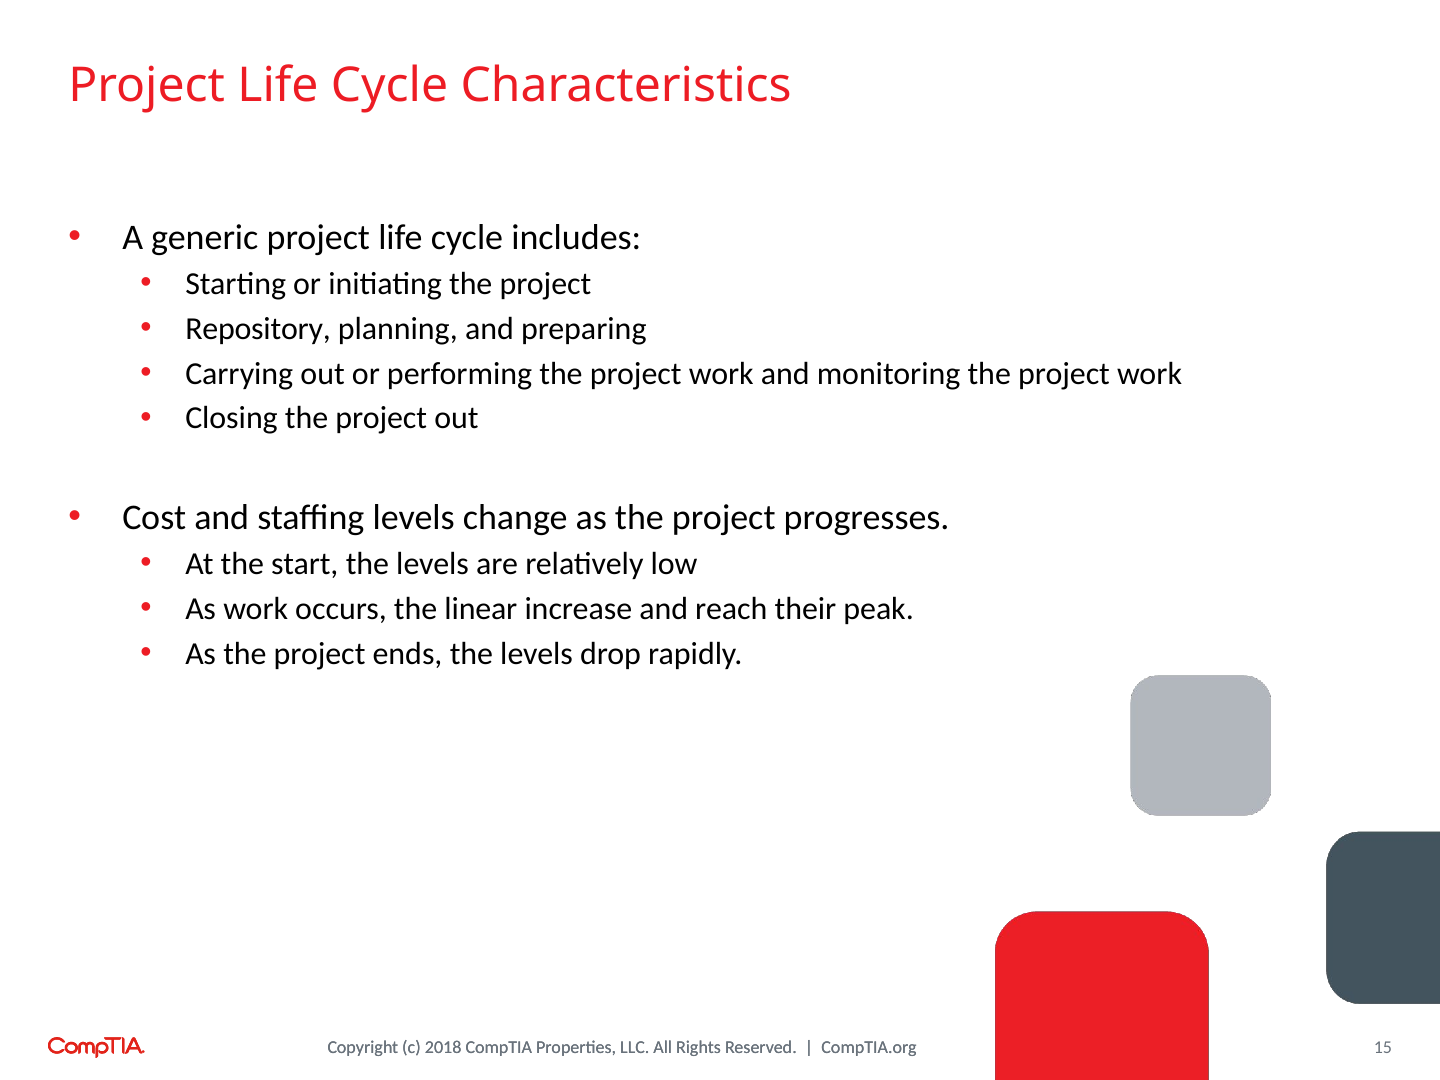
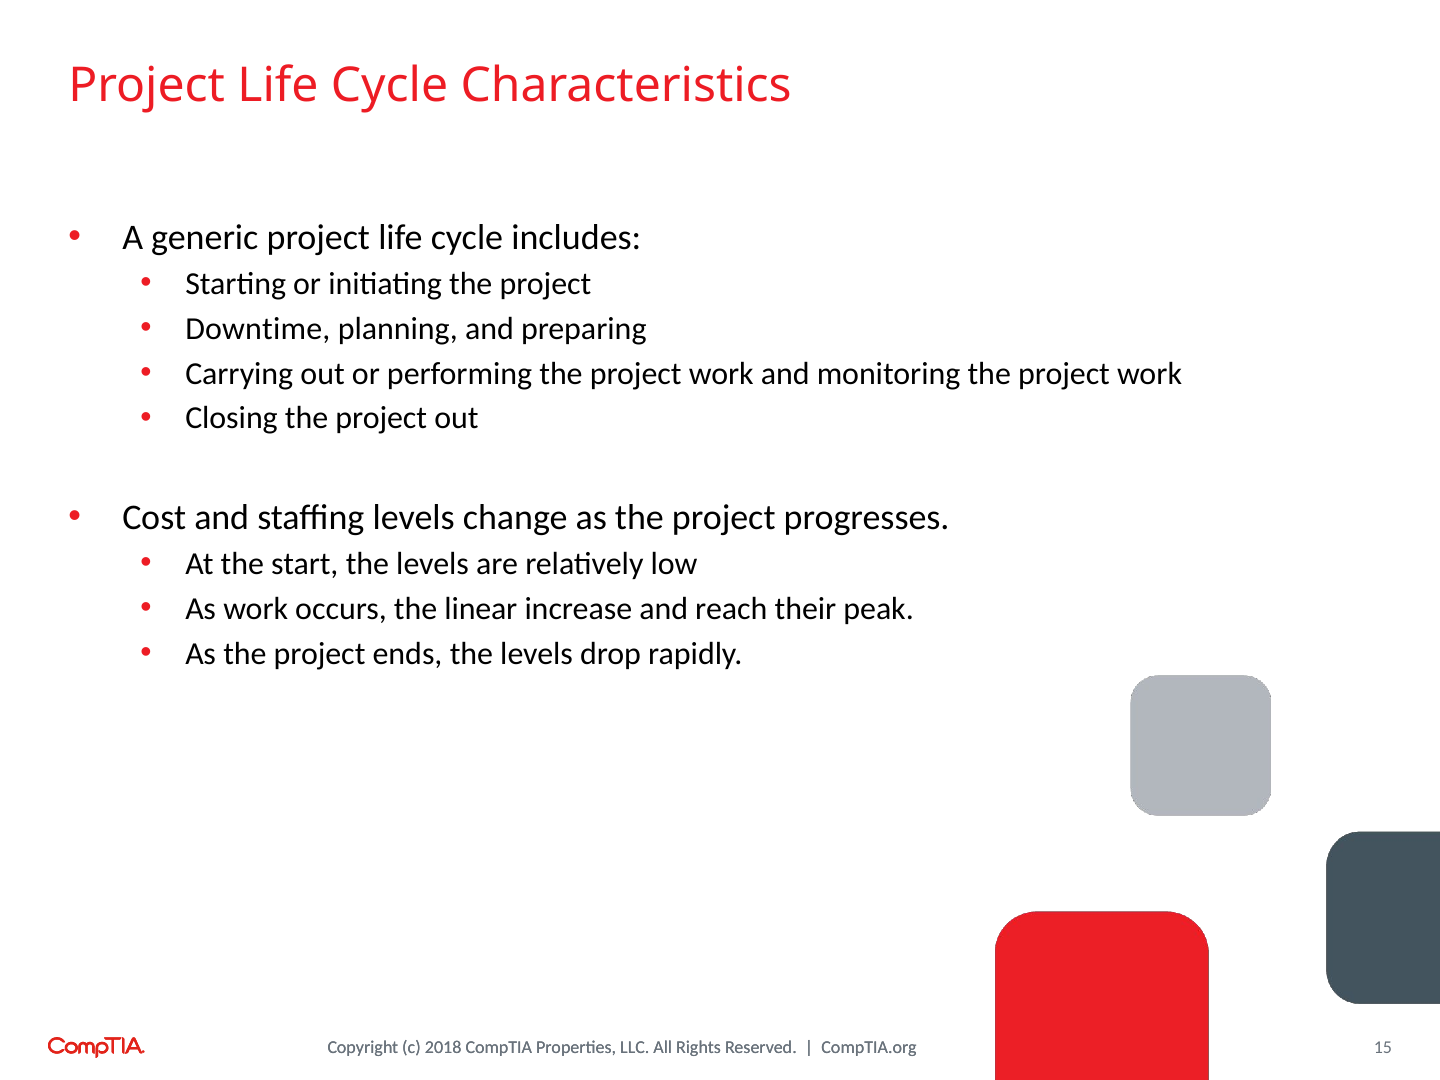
Repository: Repository -> Downtime (258, 329)
